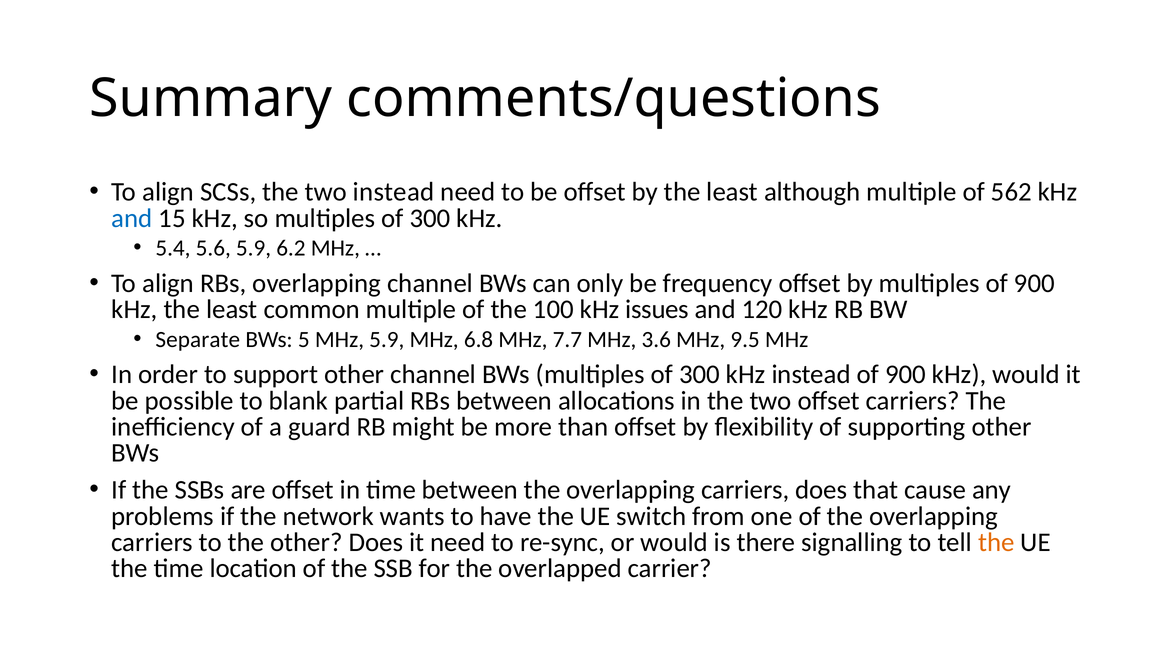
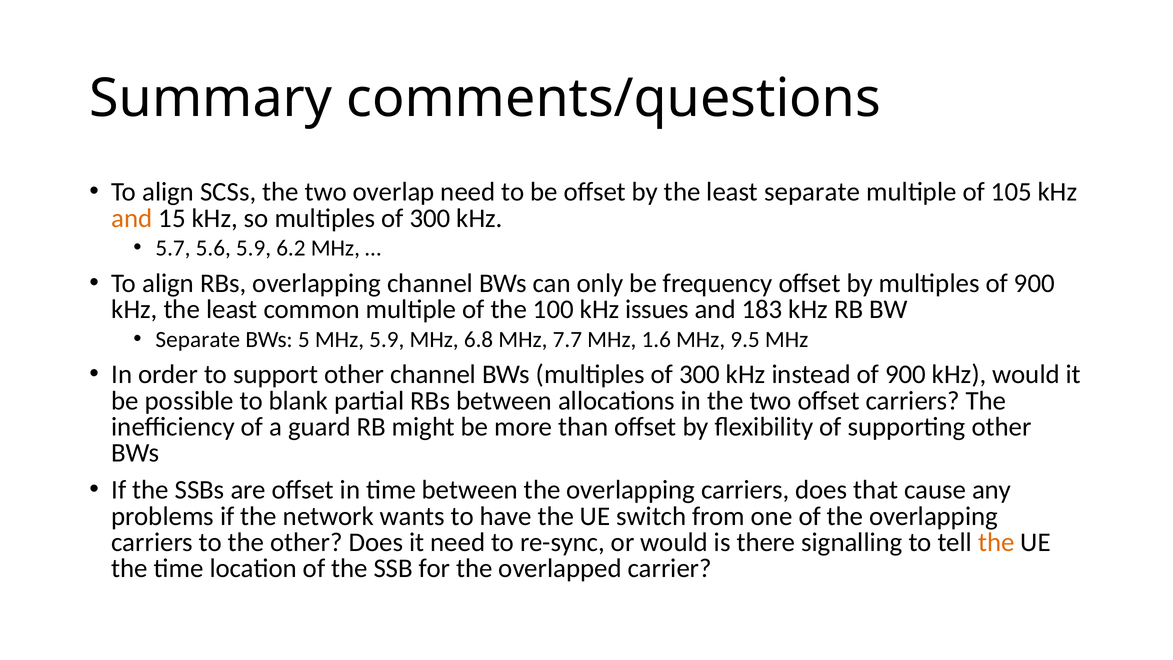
two instead: instead -> overlap (394, 192)
least although: although -> separate (812, 192)
562: 562 -> 105 (1011, 192)
and colour: blue -> orange (132, 218)
5.4: 5.4 -> 5.7 (173, 248)
120: 120 -> 183 (762, 309)
3.6: 3.6 -> 1.6 (656, 339)
